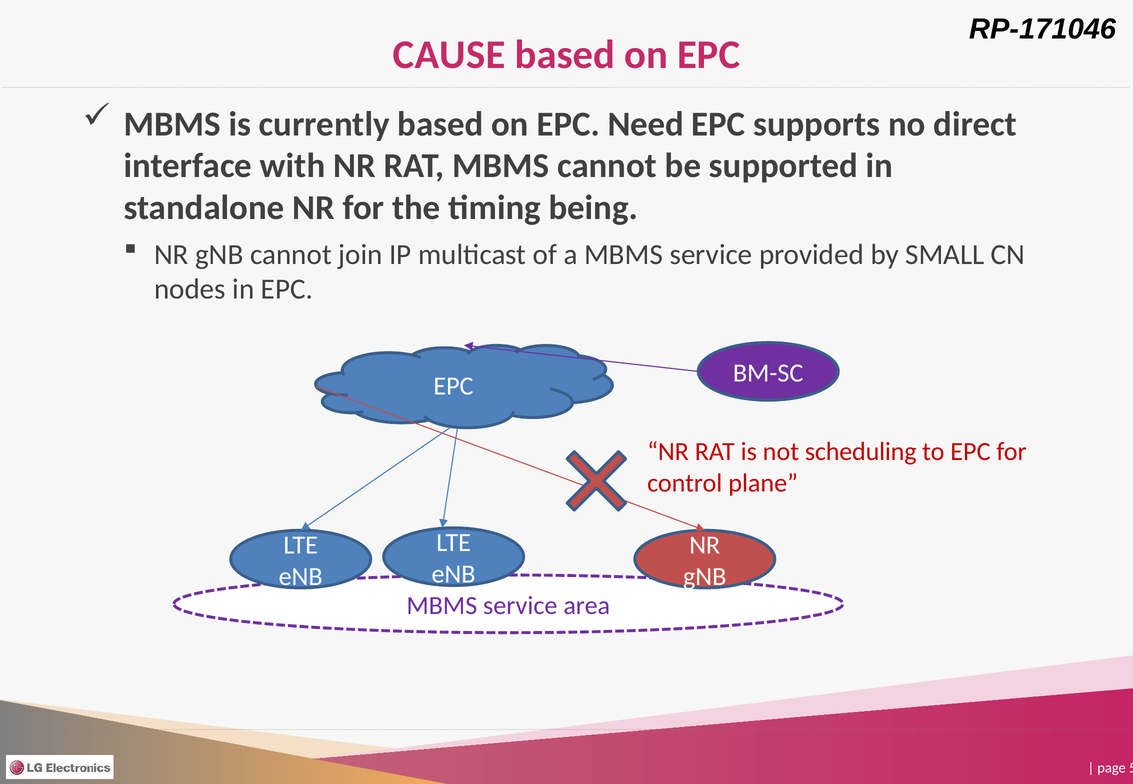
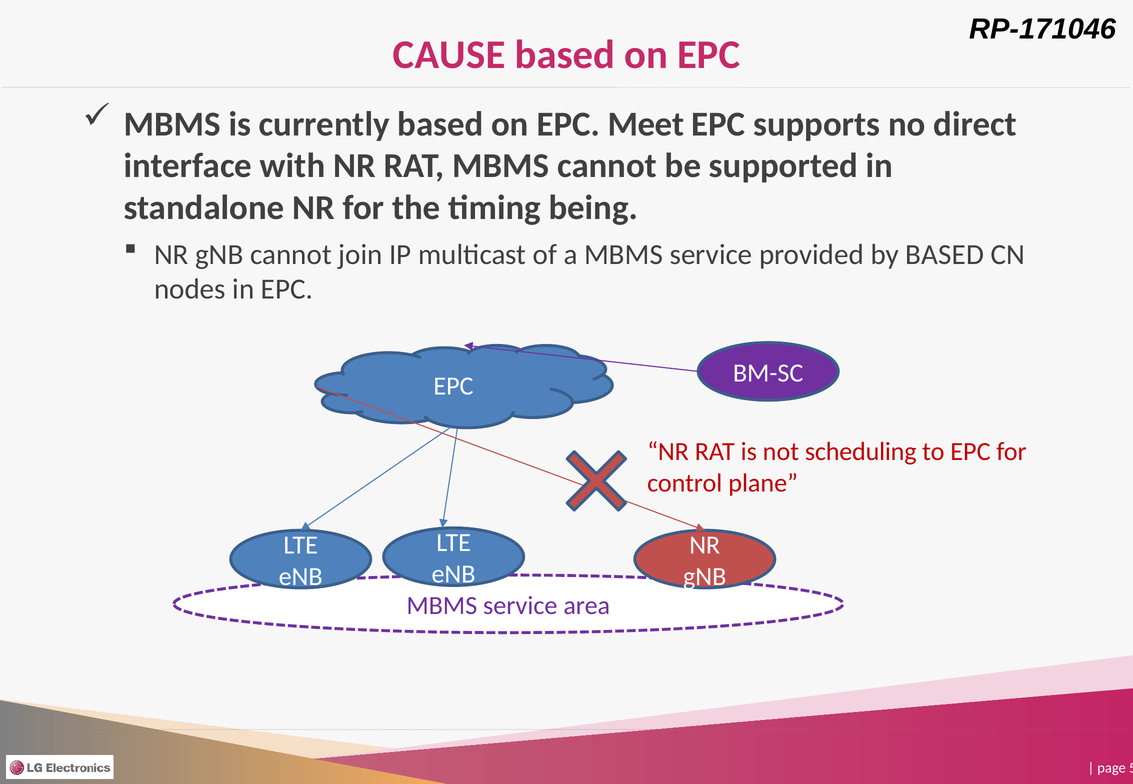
Need: Need -> Meet (646, 124)
by SMALL: SMALL -> BASED (945, 255)
